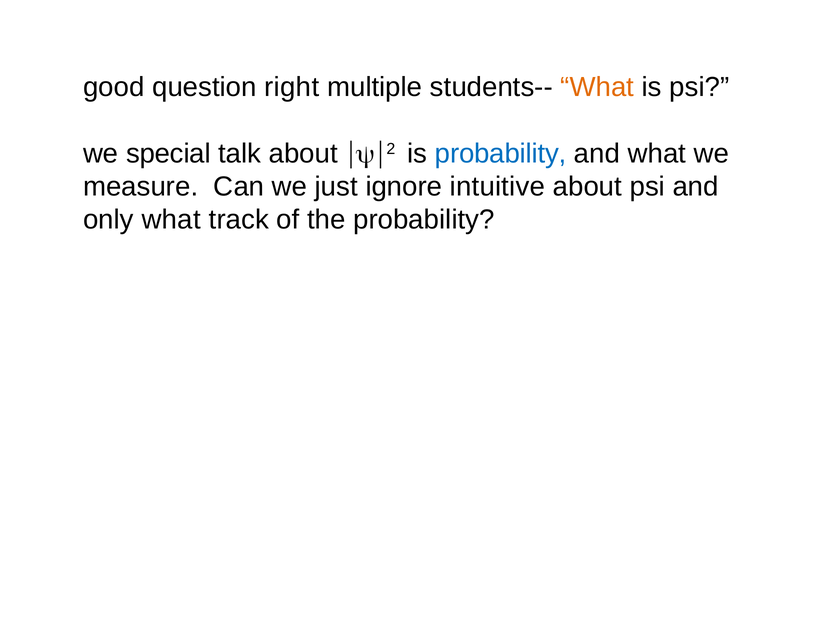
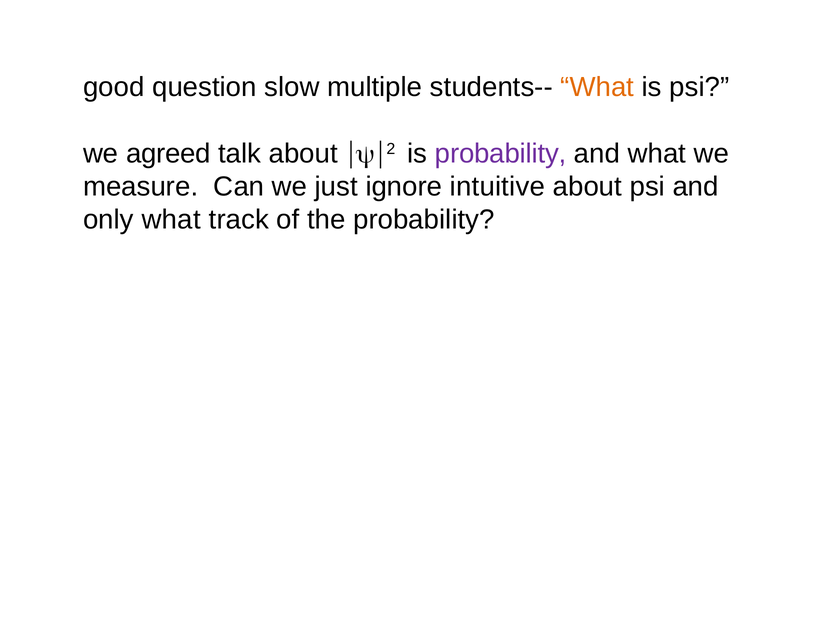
right: right -> slow (292, 87)
special: special -> agreed (168, 154)
probability colour: blue -> purple (501, 154)
